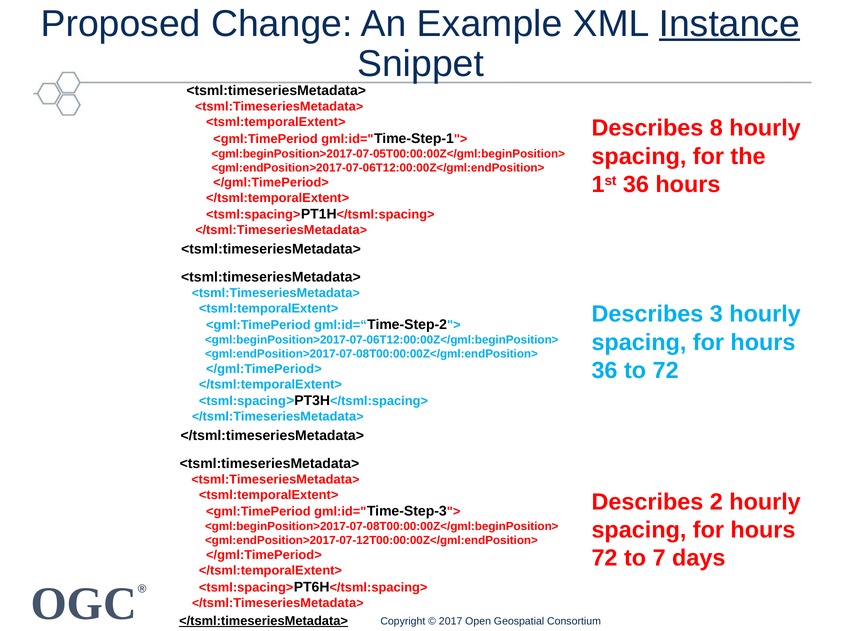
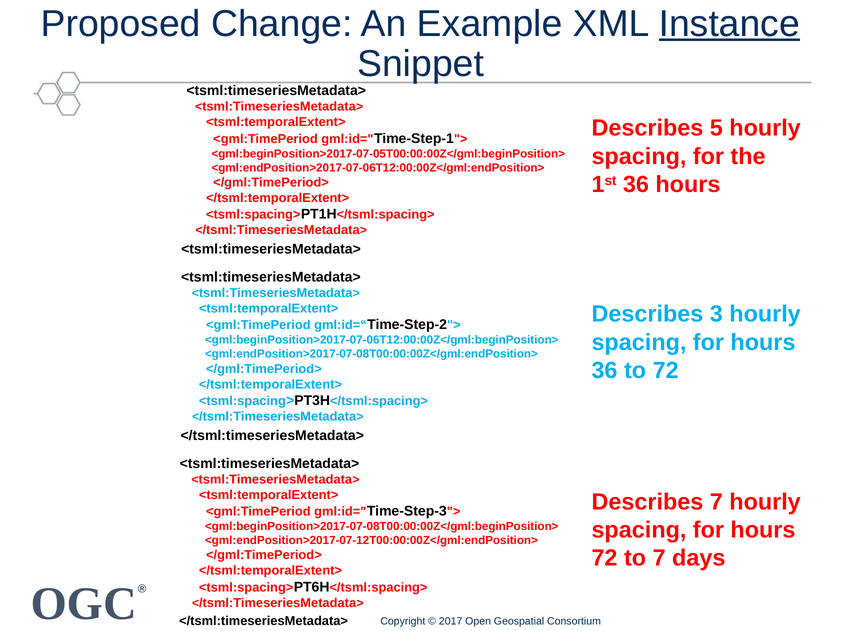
8: 8 -> 5 (716, 128)
Describes 2: 2 -> 7 (716, 502)
</tsml:timeseriesMetadata> underline: present -> none (264, 621)
